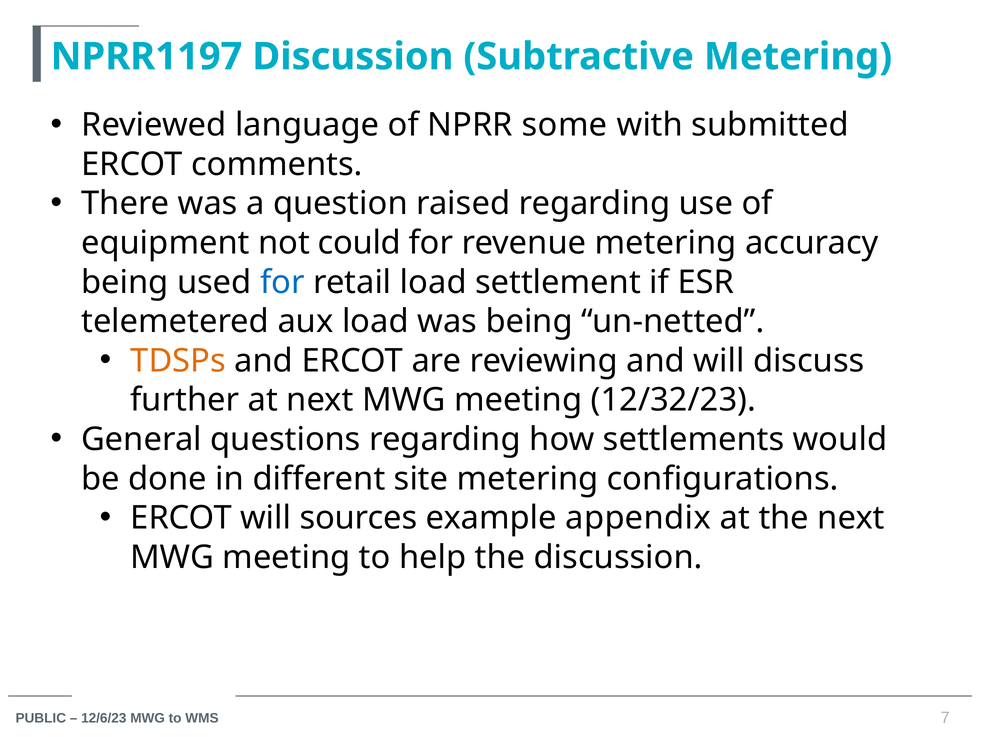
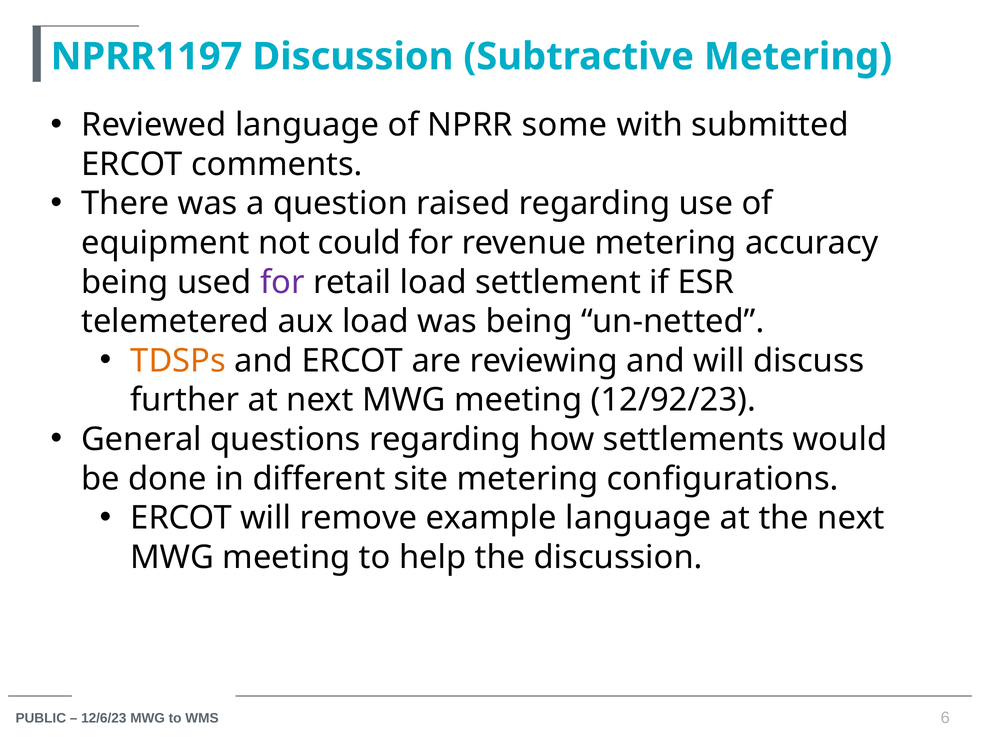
for colour: blue -> purple (282, 282)
12/32/23: 12/32/23 -> 12/92/23 (673, 400)
sources: sources -> remove (358, 518)
example appendix: appendix -> language (638, 518)
7: 7 -> 6 (945, 718)
